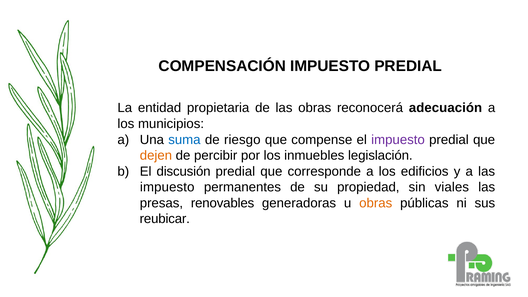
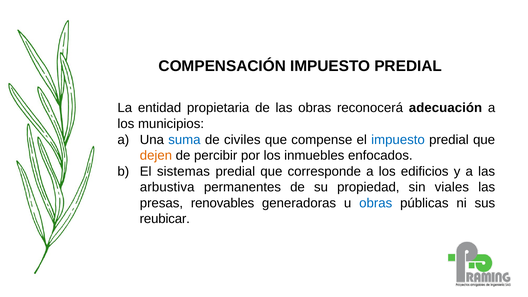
riesgo: riesgo -> civiles (242, 140)
impuesto colour: purple -> blue (398, 140)
legislación: legislación -> enfocados (380, 155)
discusión: discusión -> sistemas (183, 171)
impuesto: impuesto -> arbustiva (167, 187)
obras colour: orange -> blue (376, 203)
